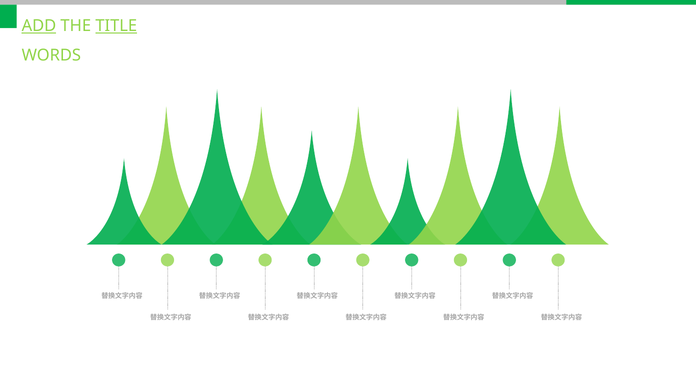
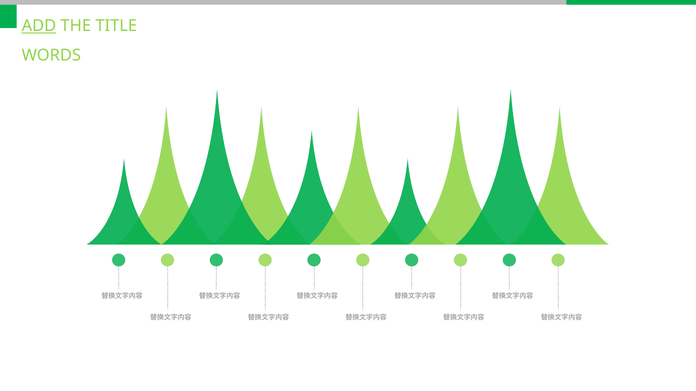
TITLE underline: present -> none (116, 26)
